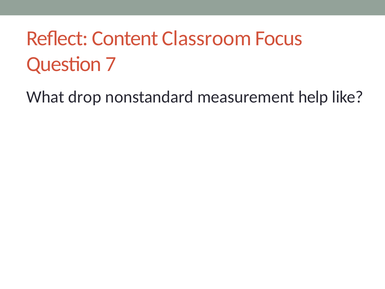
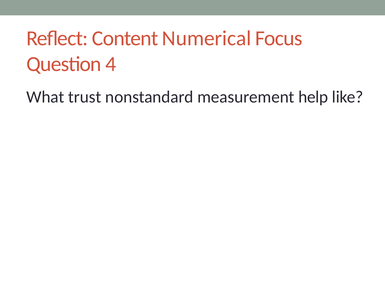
Classroom: Classroom -> Numerical (207, 38)
7: 7 -> 4 (111, 64)
drop: drop -> trust (85, 97)
